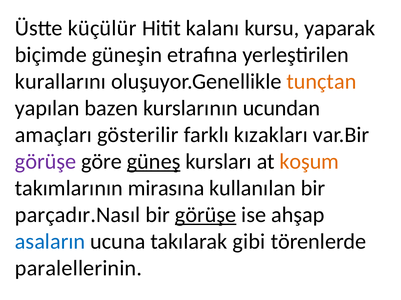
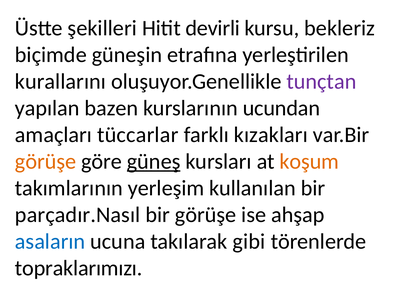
küçülür: küçülür -> şekilleri (102, 28)
kalanı: kalanı -> devirli (213, 28)
yaparak: yaparak -> bekleriz (340, 28)
tunçtan colour: orange -> purple (321, 82)
gösterilir: gösterilir -> tüccarlar (138, 135)
görüşe colour: purple -> orange (46, 162)
mirasına: mirasına -> yerleşim (166, 189)
görüşe underline: present -> none (206, 215)
paralellerinin: paralellerinin -> topraklarımızı (79, 269)
